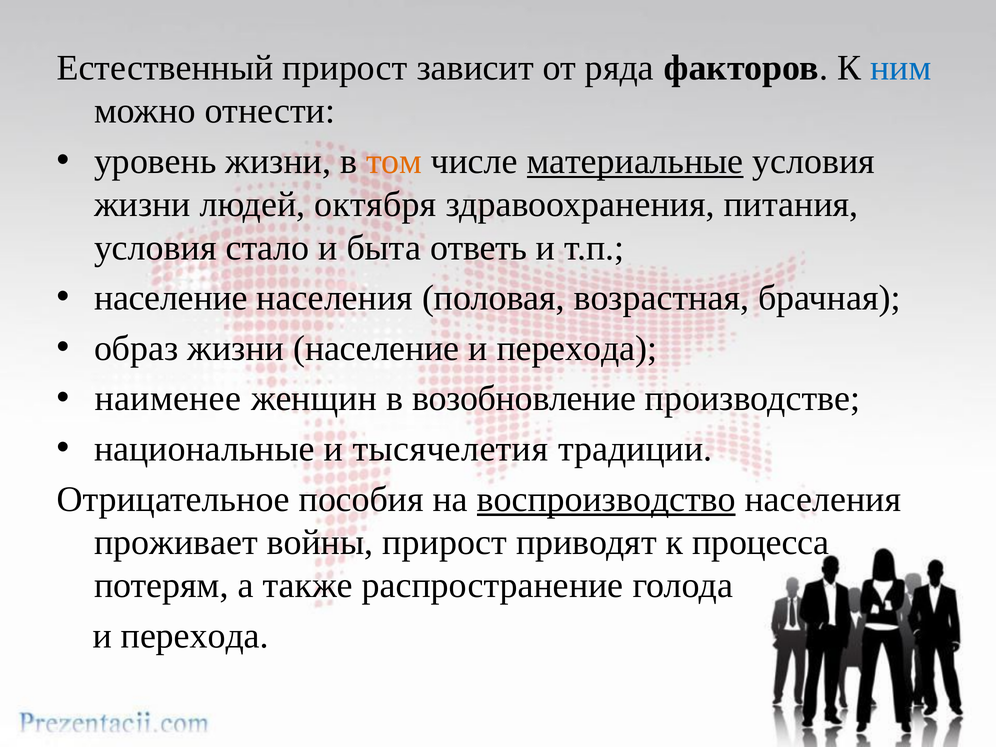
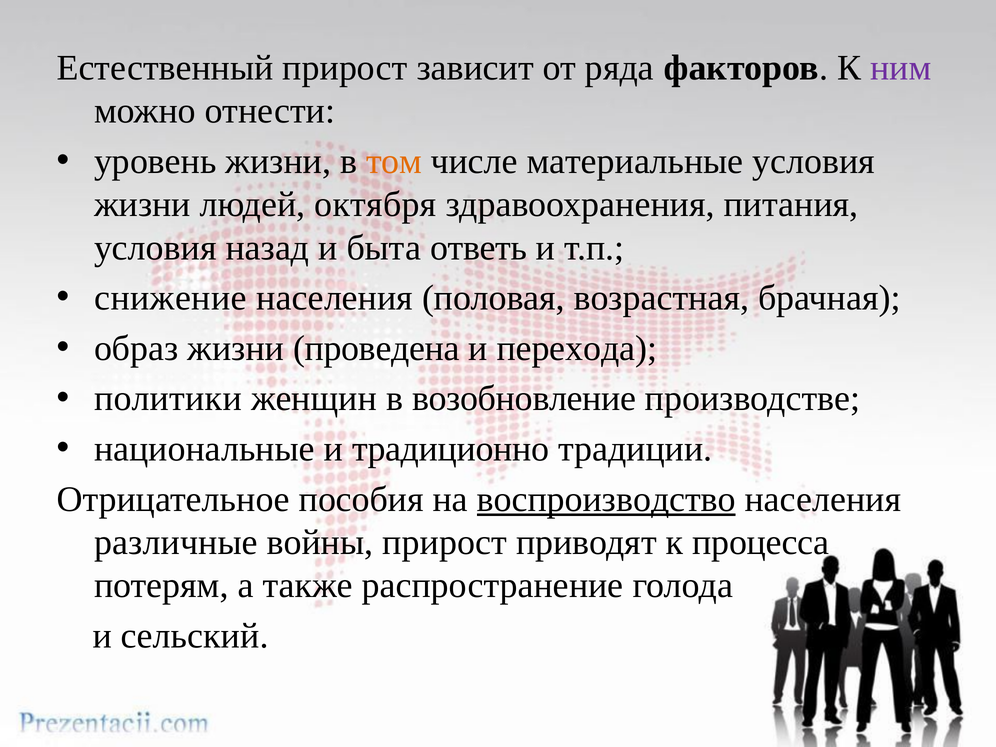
ним colour: blue -> purple (901, 68)
материальные underline: present -> none (635, 161)
стало: стало -> назад (267, 248)
население: население -> снижение (171, 298)
жизни население: население -> проведена (376, 348)
наименее: наименее -> политики (168, 399)
тысячелетия: тысячелетия -> традиционно (451, 449)
проживает: проживает -> различные (176, 542)
перехода: перехода -> сельский (195, 636)
